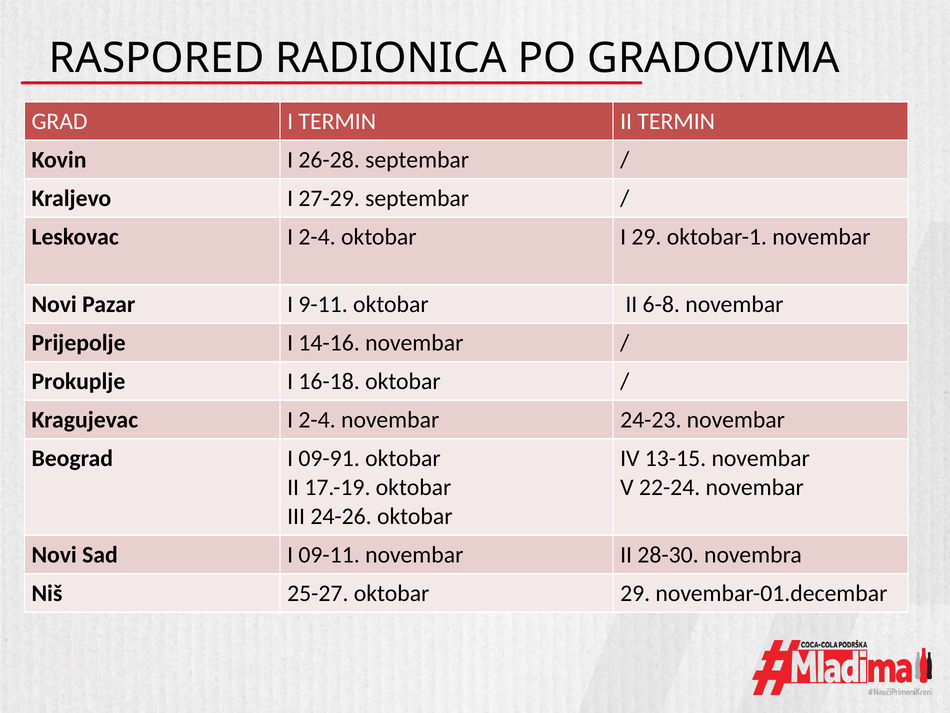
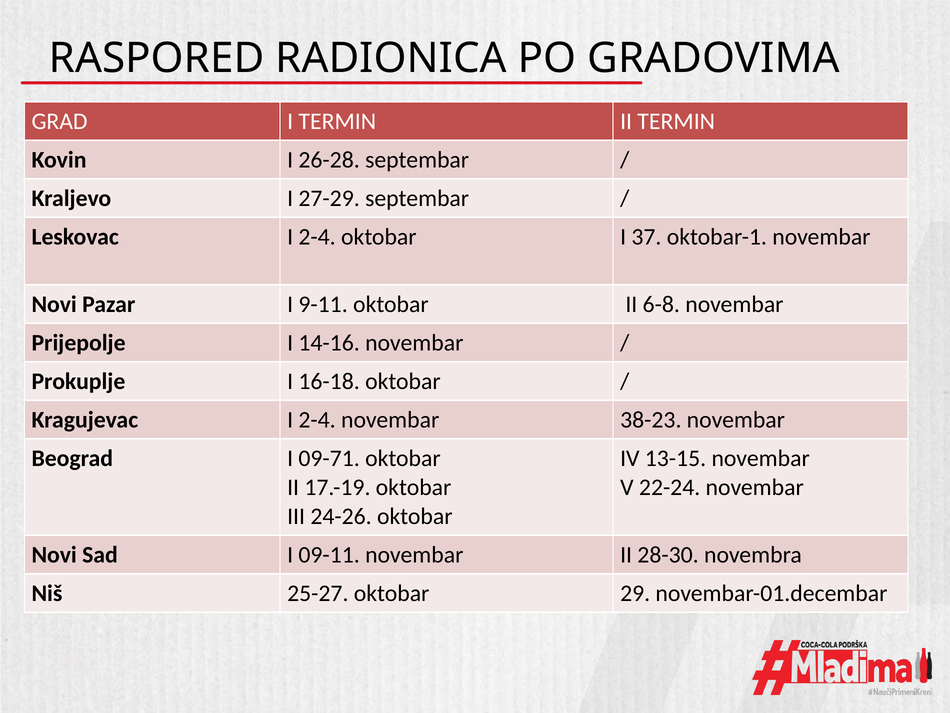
I 29: 29 -> 37 (646, 237)
24-23: 24-23 -> 38-23 (651, 419)
09-91: 09-91 -> 09-71 (329, 458)
